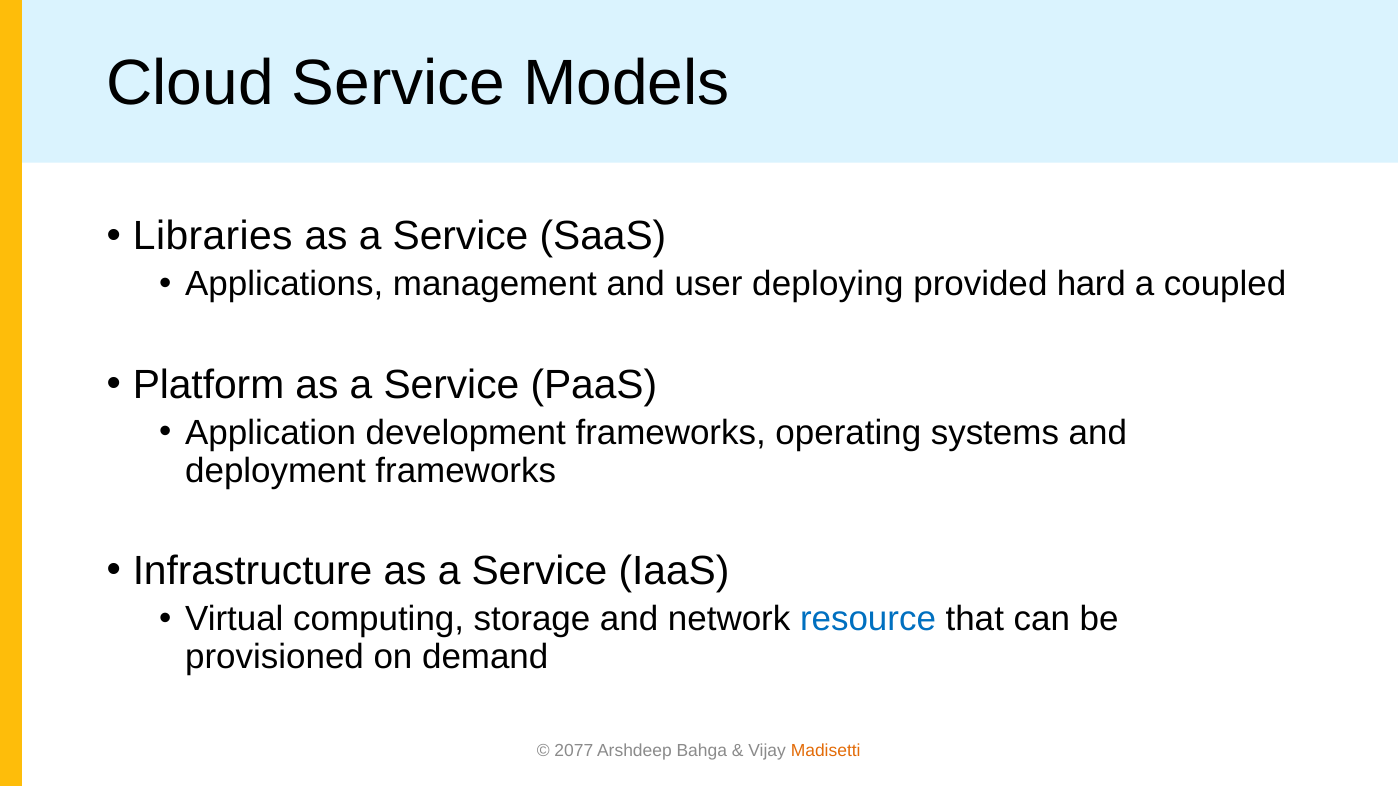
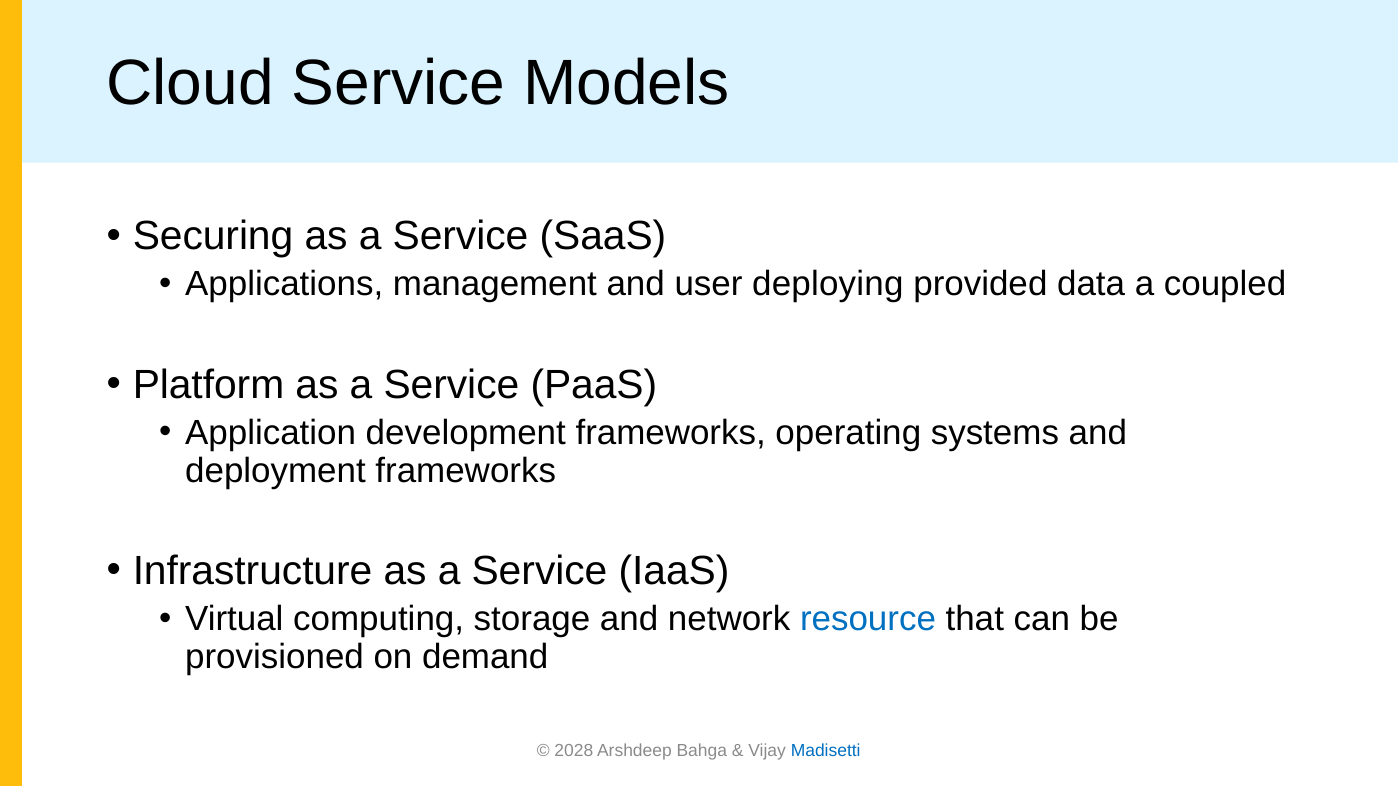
Libraries: Libraries -> Securing (213, 236)
hard: hard -> data (1091, 284)
2077: 2077 -> 2028 (574, 751)
Madisetti colour: orange -> blue (826, 751)
